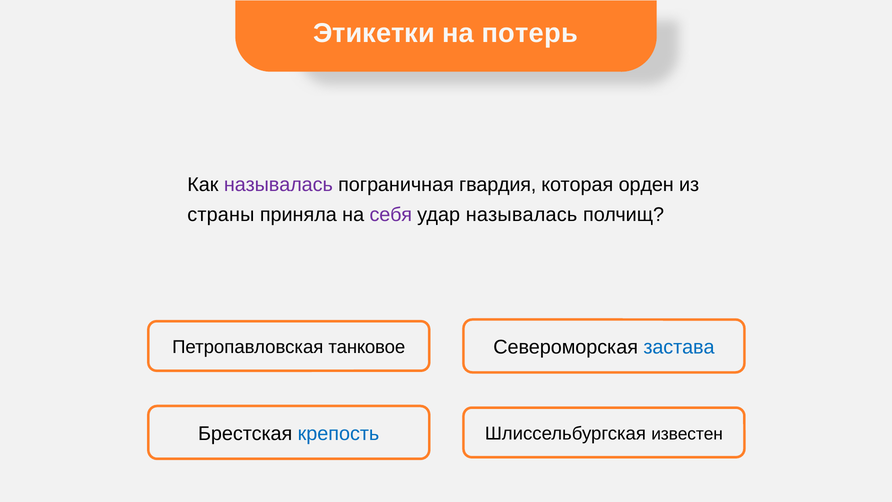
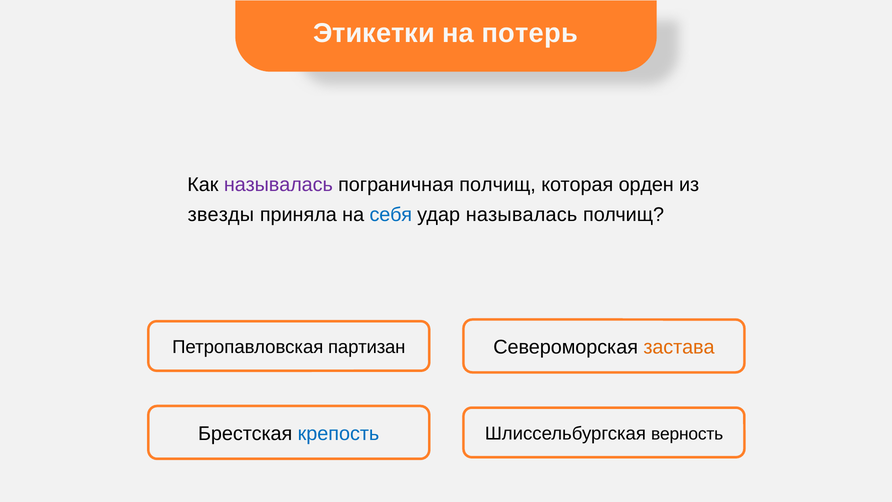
пограничная гвардия: гвардия -> полчищ (498, 185)
страны: страны -> звезды (221, 214)
себя colour: purple -> blue (391, 214)
танковое: танковое -> партизан (367, 347)
застава colour: blue -> orange (679, 347)
известен: известен -> верность (687, 434)
